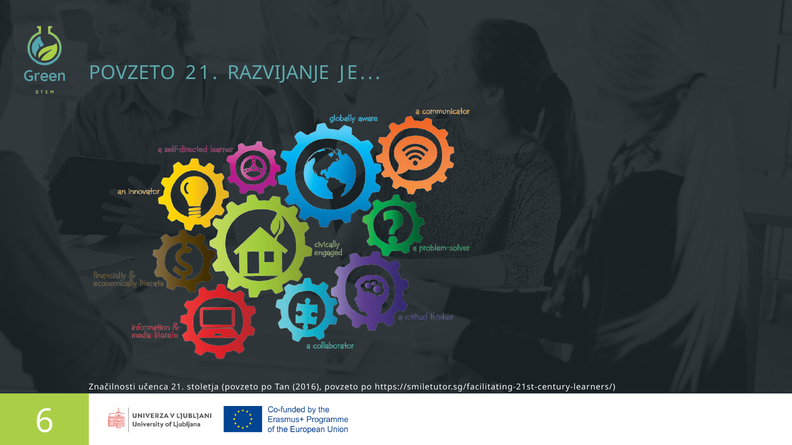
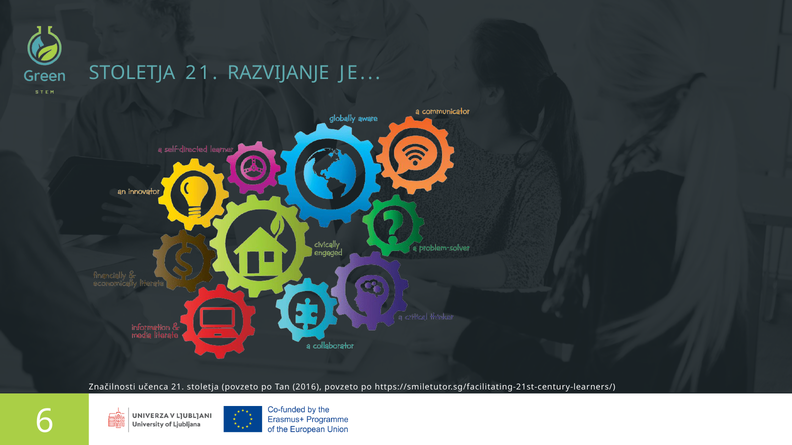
POVZETO: POVZETO -> STOLETJA (132, 73)
